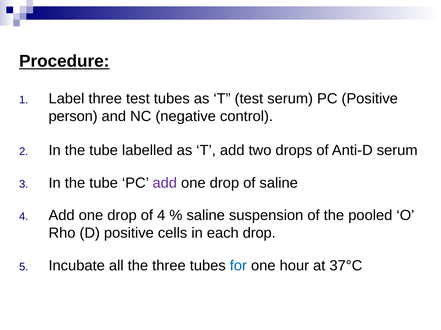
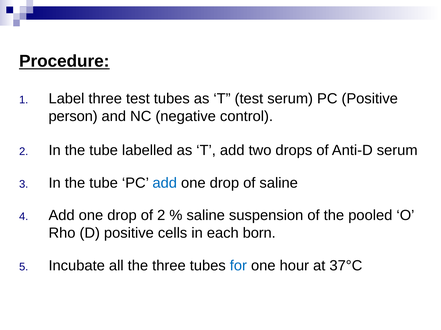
add colour: purple -> blue (165, 183)
of 4: 4 -> 2 (161, 216)
each drop: drop -> born (259, 234)
